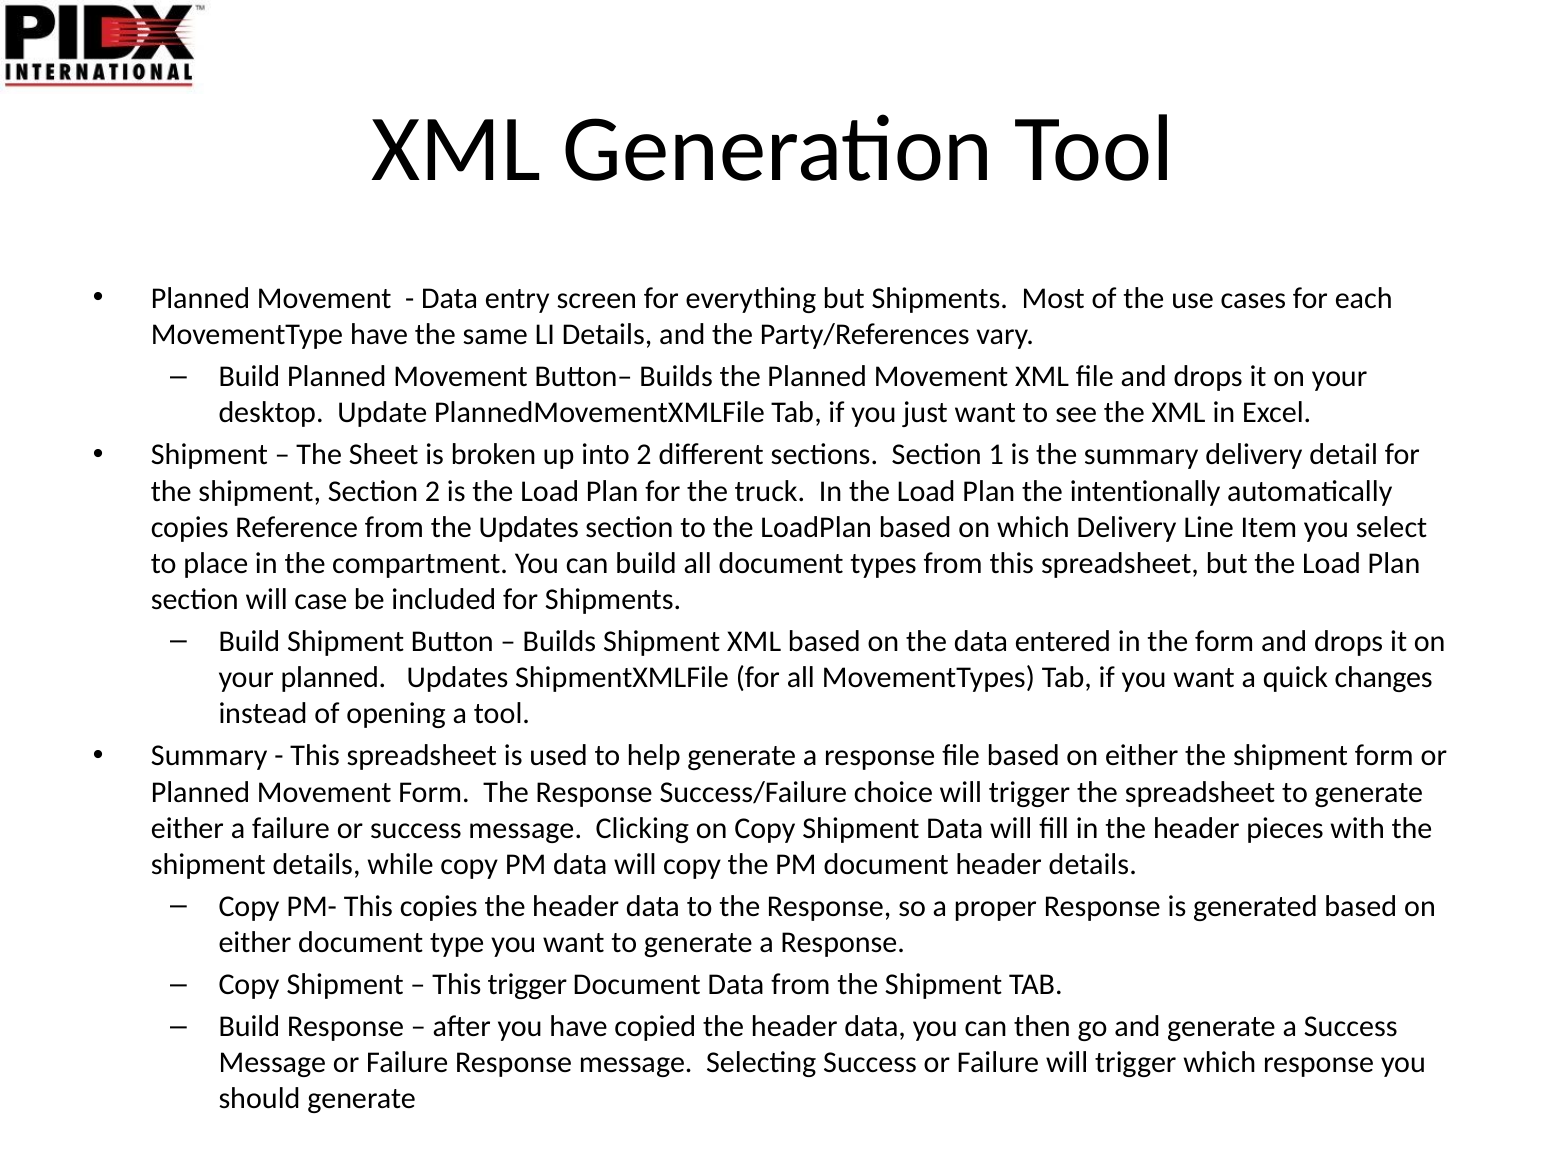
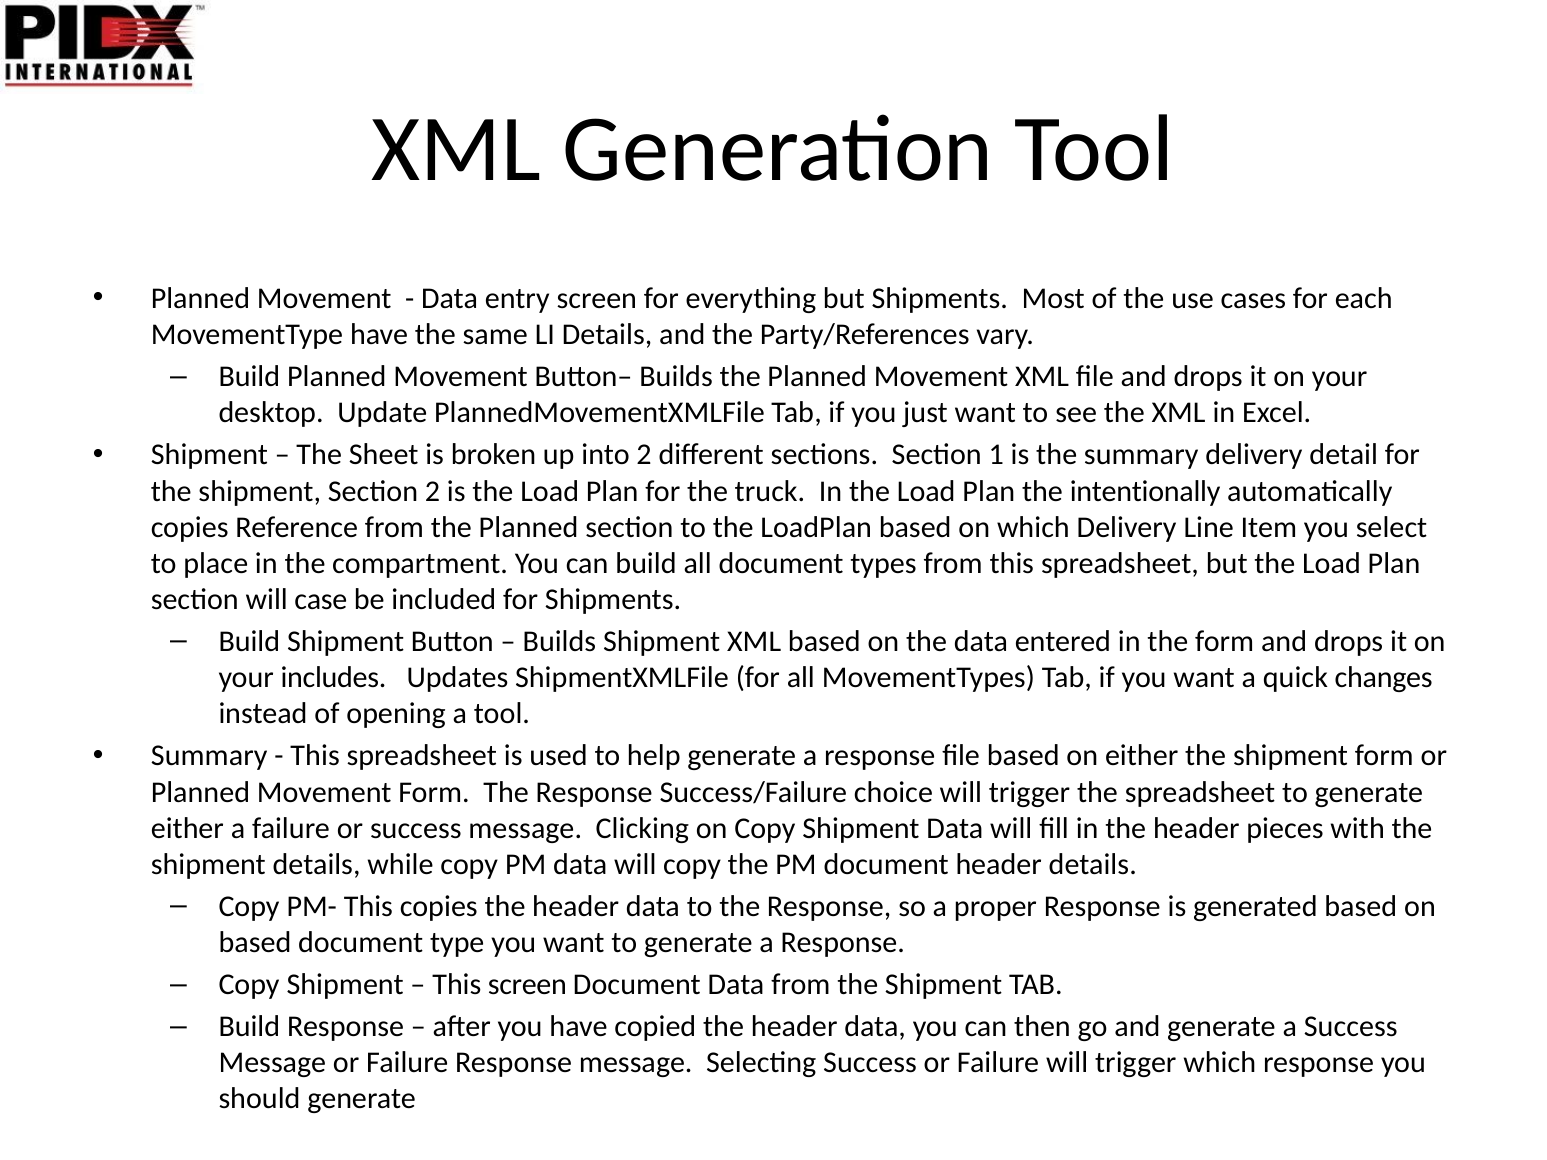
from the Updates: Updates -> Planned (529, 527)
your planned: planned -> includes (333, 678)
either: either -> based (255, 943)
This trigger: trigger -> screen (527, 985)
